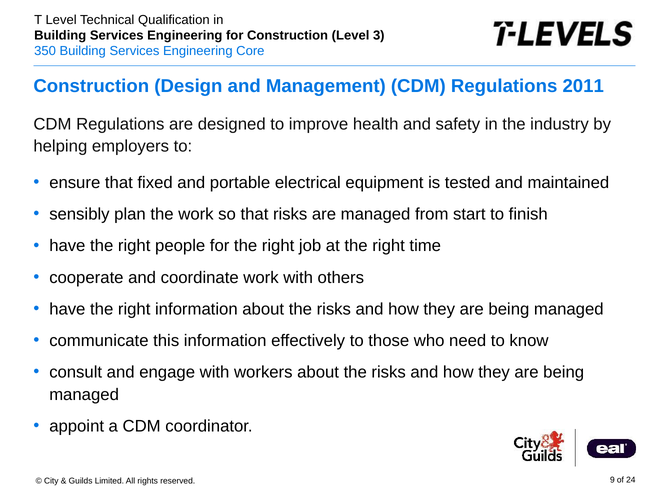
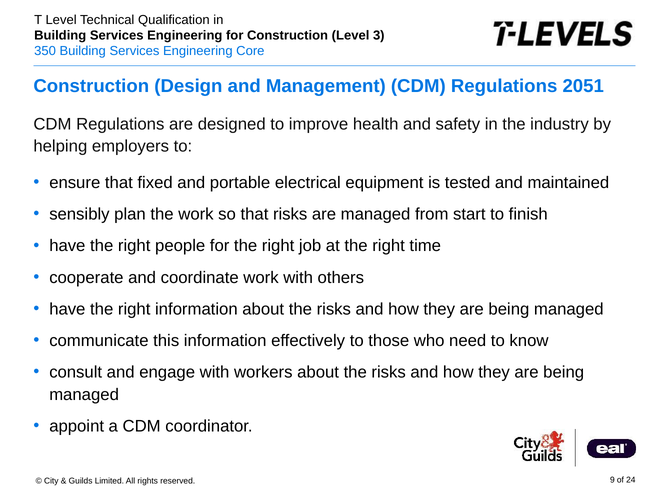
2011: 2011 -> 2051 (583, 86)
